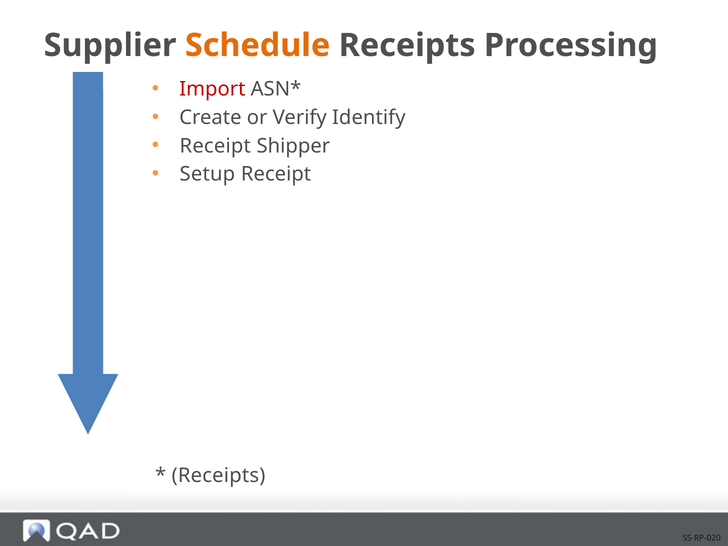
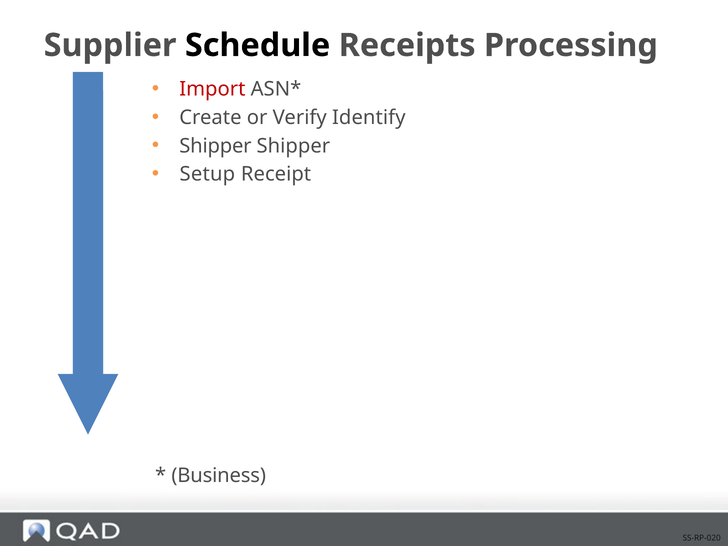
Schedule colour: orange -> black (258, 45)
Receipt: Receipt -> Shipper (215, 146)
Receipts: Receipts -> Business (219, 476)
